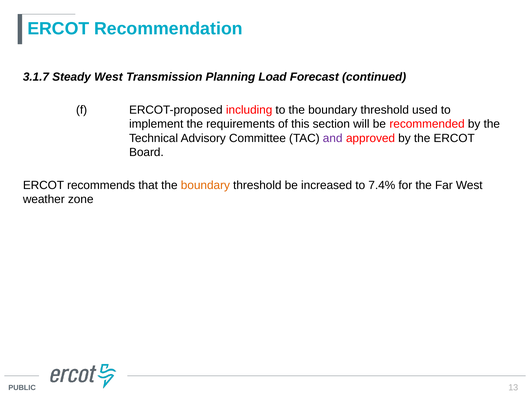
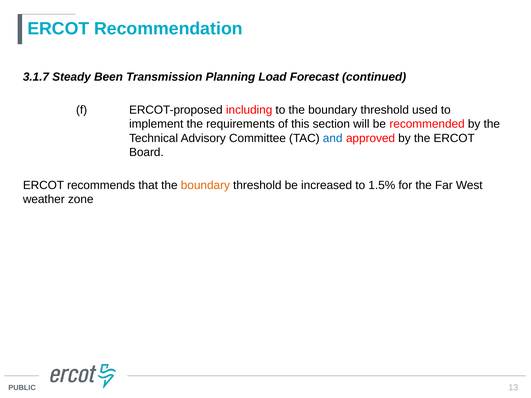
Steady West: West -> Been (109, 77)
and colour: purple -> blue (333, 138)
7.4%: 7.4% -> 1.5% (382, 185)
